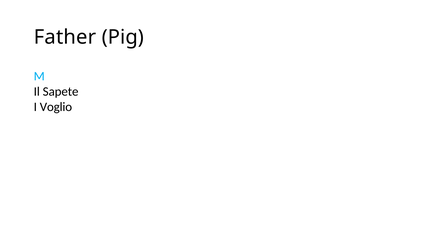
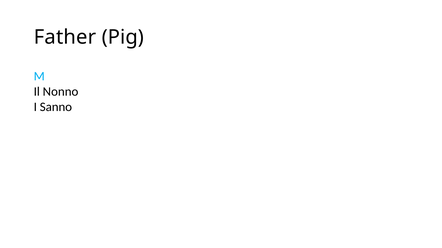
Sapete: Sapete -> Nonno (61, 92)
Voglio: Voglio -> Sanno (56, 107)
